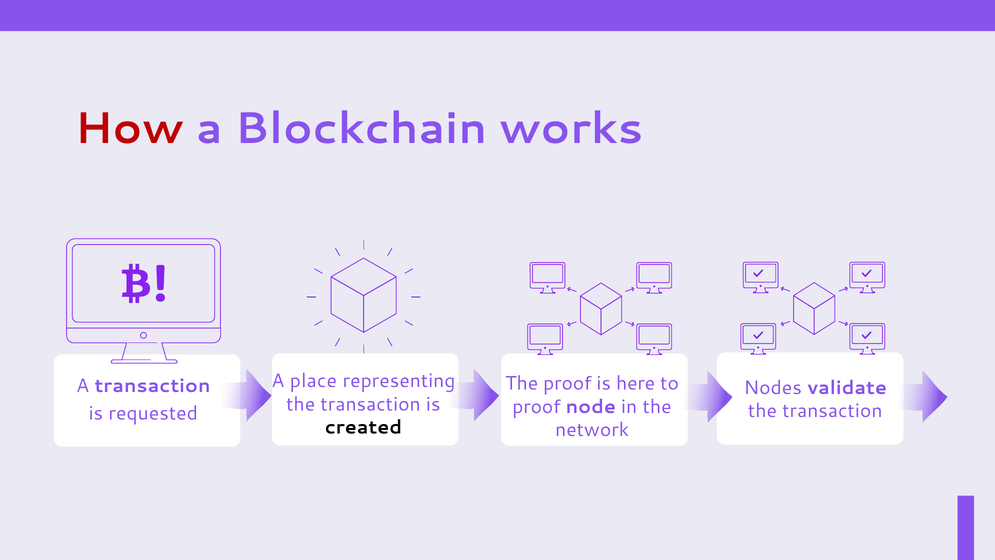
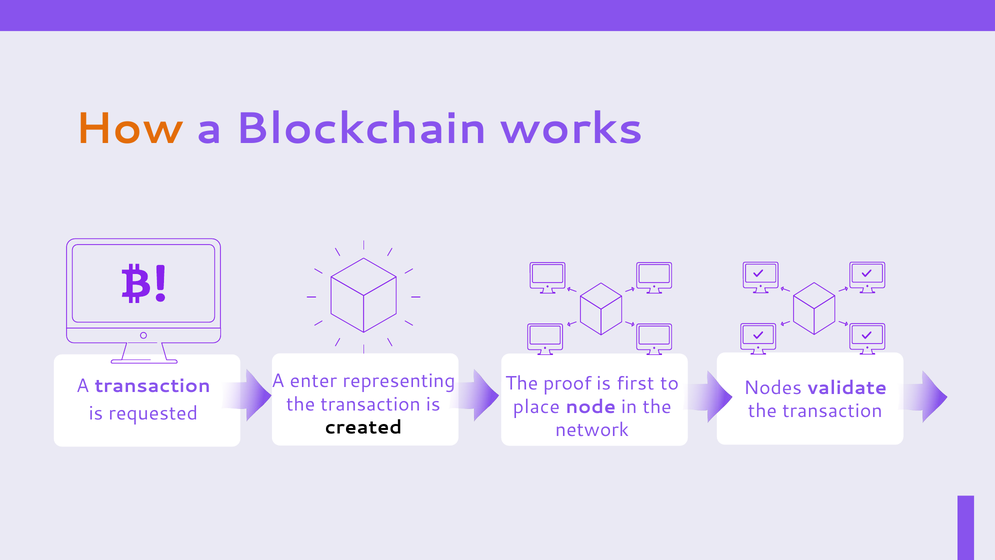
How colour: red -> orange (129, 129)
place: place -> enter (313, 381)
here: here -> first (635, 383)
proof: proof -> place (536, 407)
